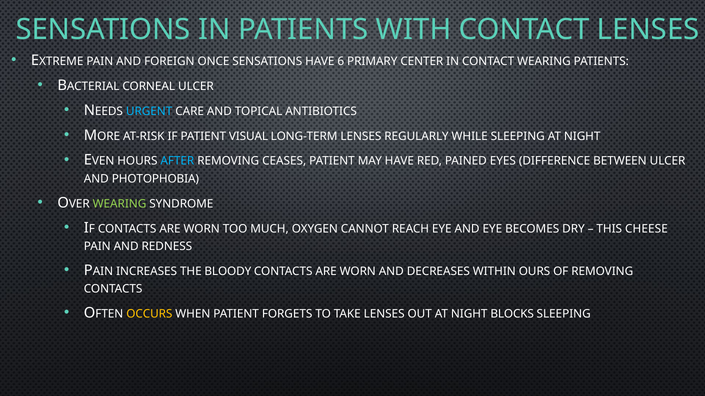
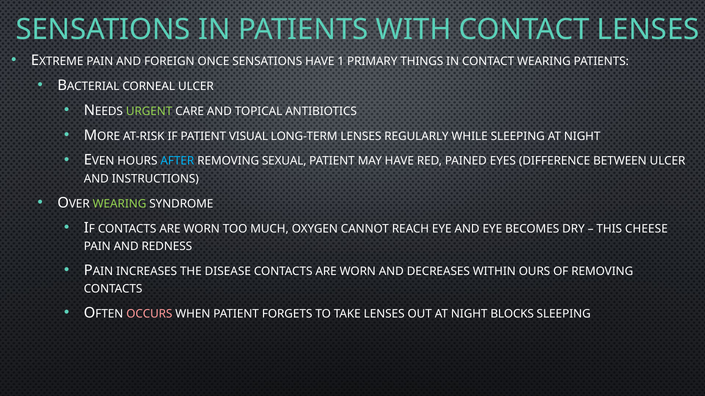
6: 6 -> 1 (341, 61)
CENTER: CENTER -> THINGS (422, 61)
URGENT colour: light blue -> light green (149, 111)
CEASES: CEASES -> SEXUAL (284, 161)
PHOTOPHOBIA: PHOTOPHOBIA -> INSTRUCTIONS (155, 179)
BLOODY: BLOODY -> DISEASE (228, 272)
OCCURS colour: yellow -> pink (149, 314)
